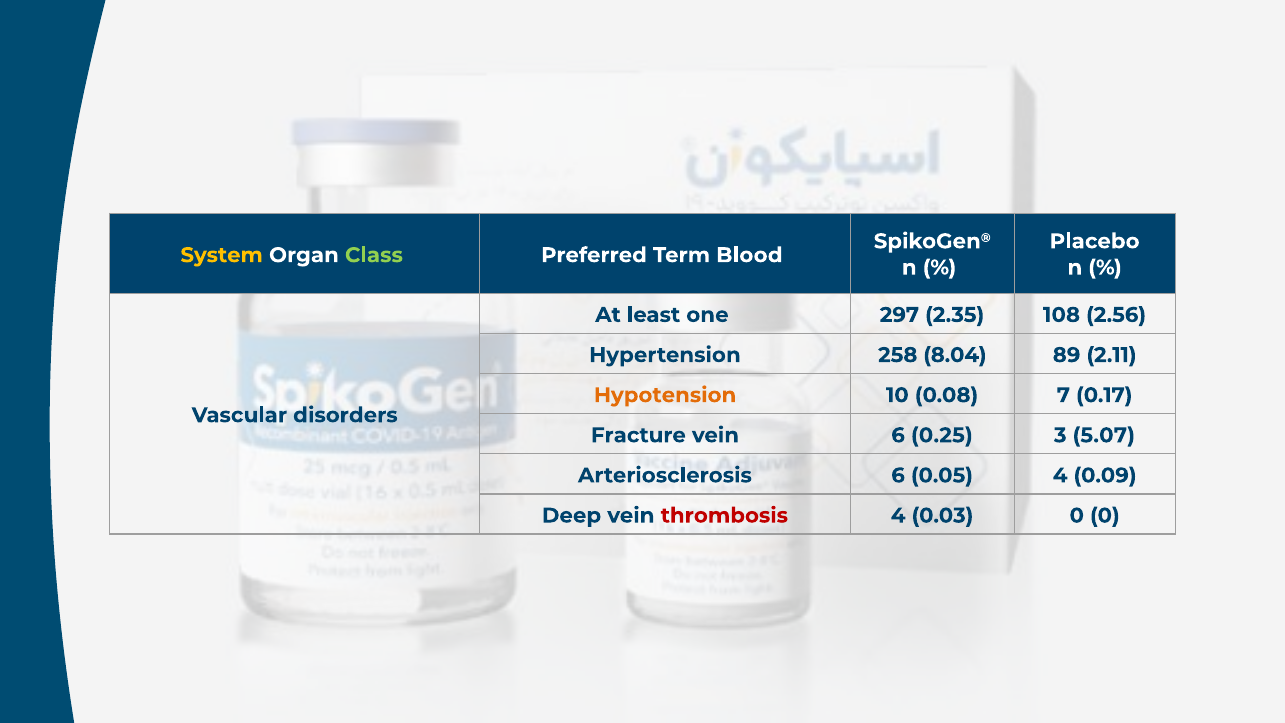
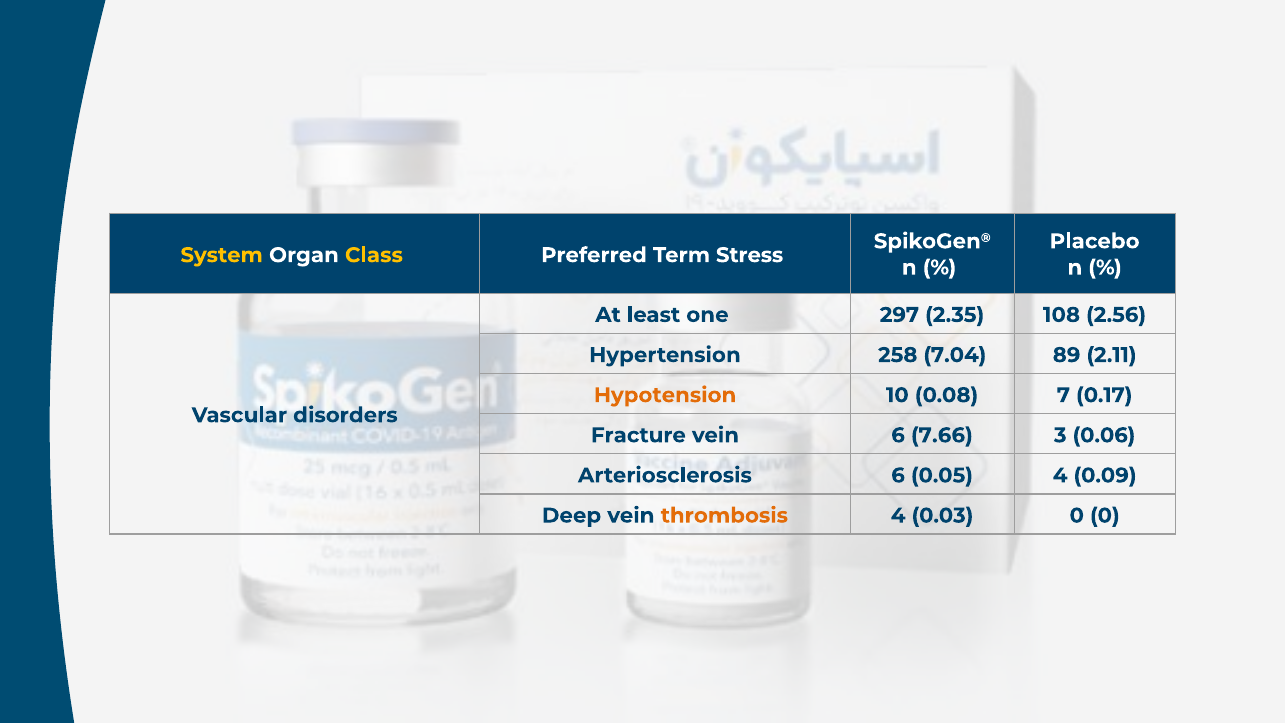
Class colour: light green -> yellow (374, 255)
Blood: Blood -> Stress (750, 255)
8.04: 8.04 -> 7.04 (955, 355)
0.25: 0.25 -> 7.66 (942, 435)
5.07: 5.07 -> 0.06 (1104, 435)
thrombosis colour: red -> orange (724, 515)
